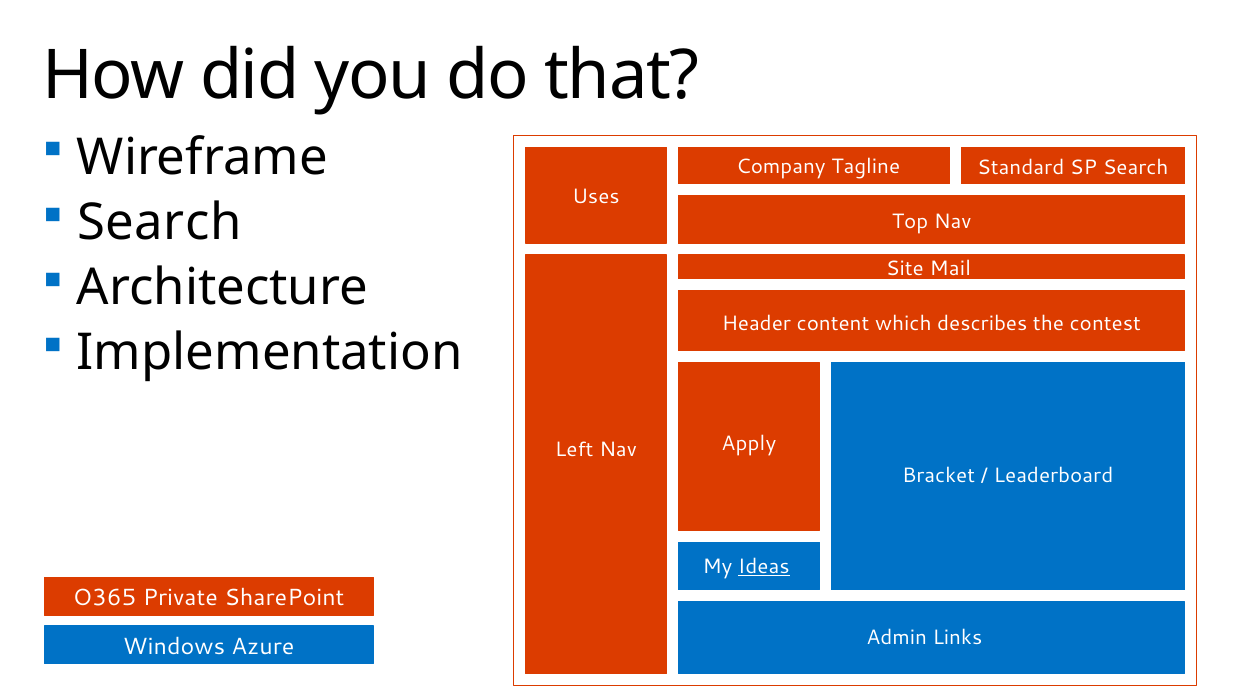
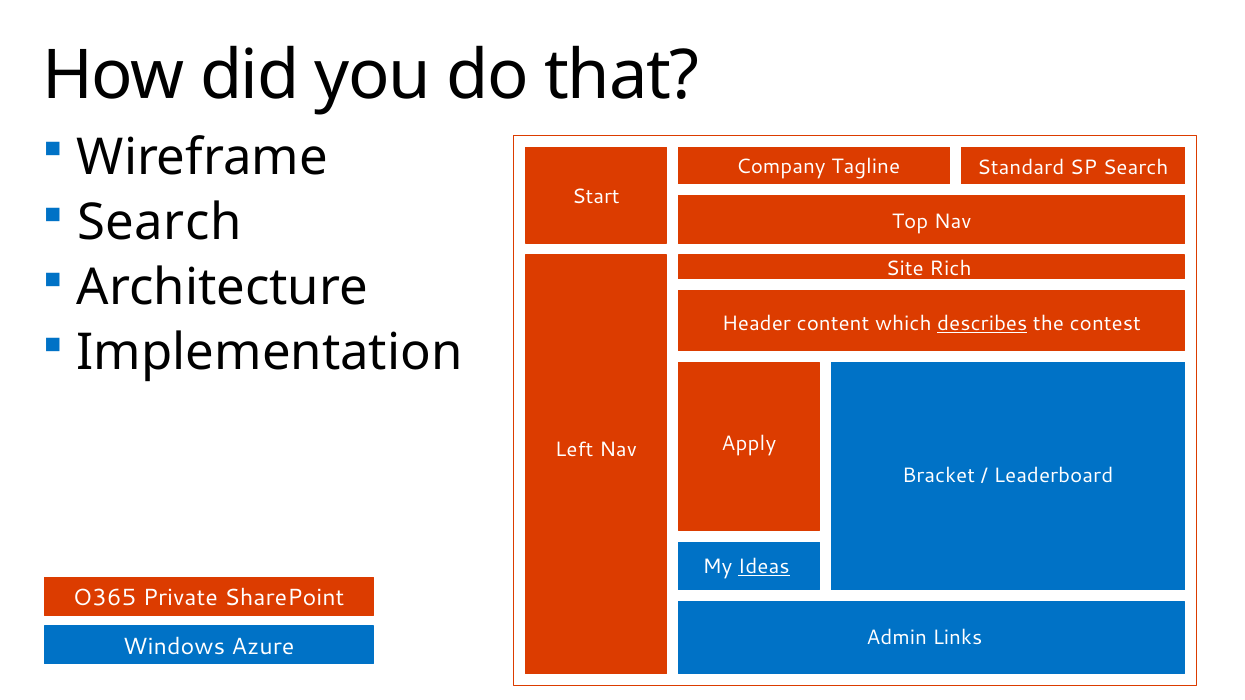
Uses: Uses -> Start (596, 196)
Mail: Mail -> Rich (950, 269)
describes underline: none -> present (982, 324)
